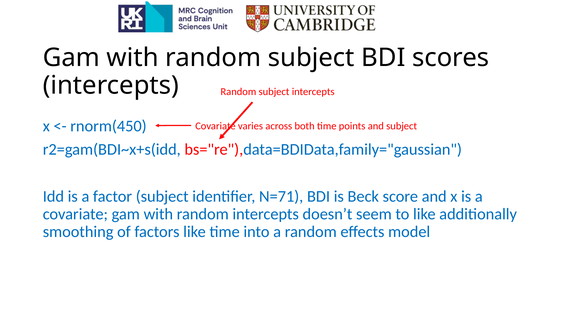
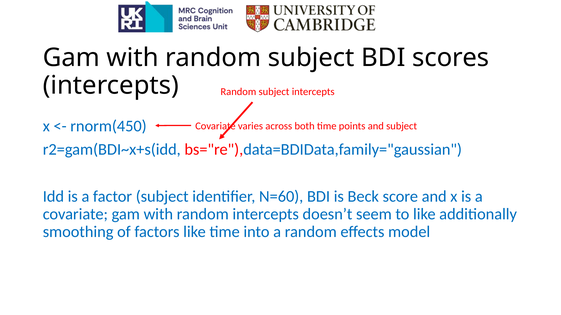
N=71: N=71 -> N=60 (281, 197)
